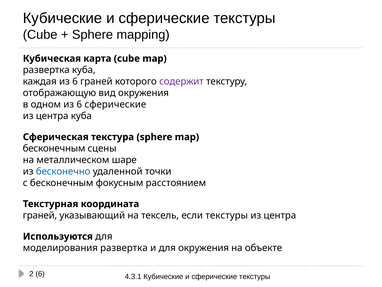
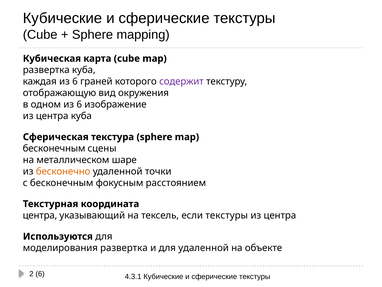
6 сферические: сферические -> изображение (115, 104)
бесконечно colour: blue -> orange (63, 171)
граней: граней -> центра (40, 215)
для окружения: окружения -> удаленной (204, 248)
